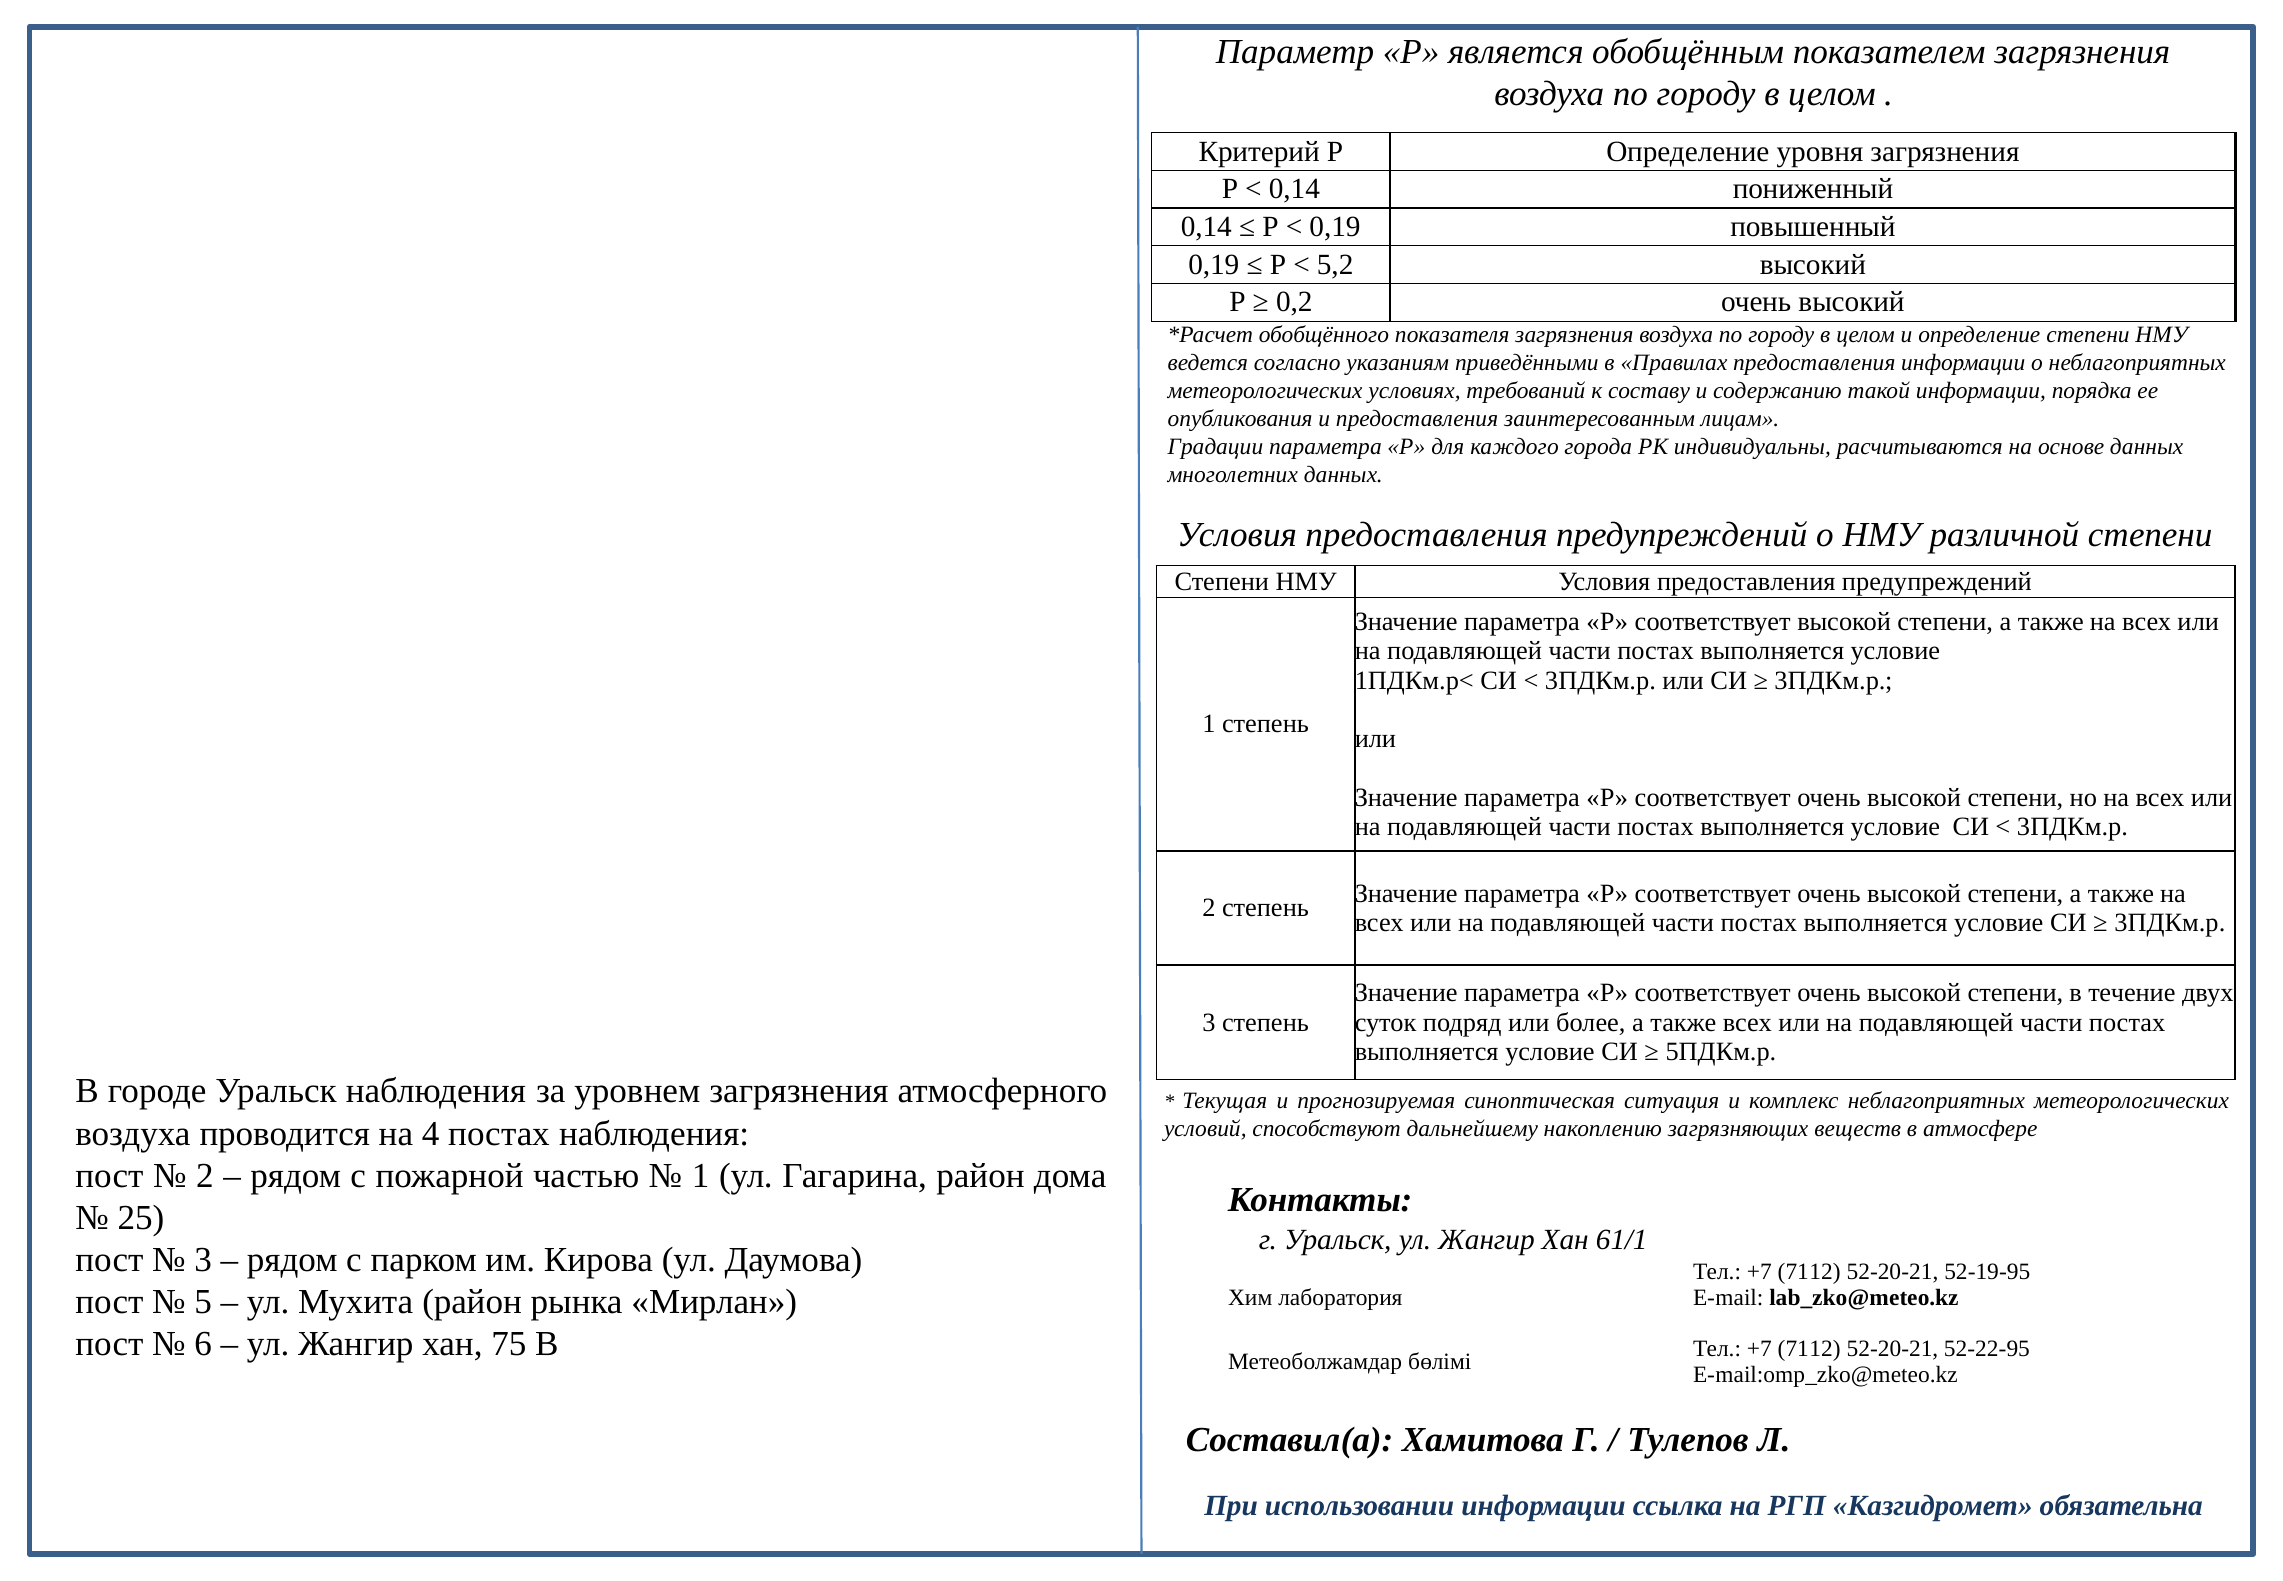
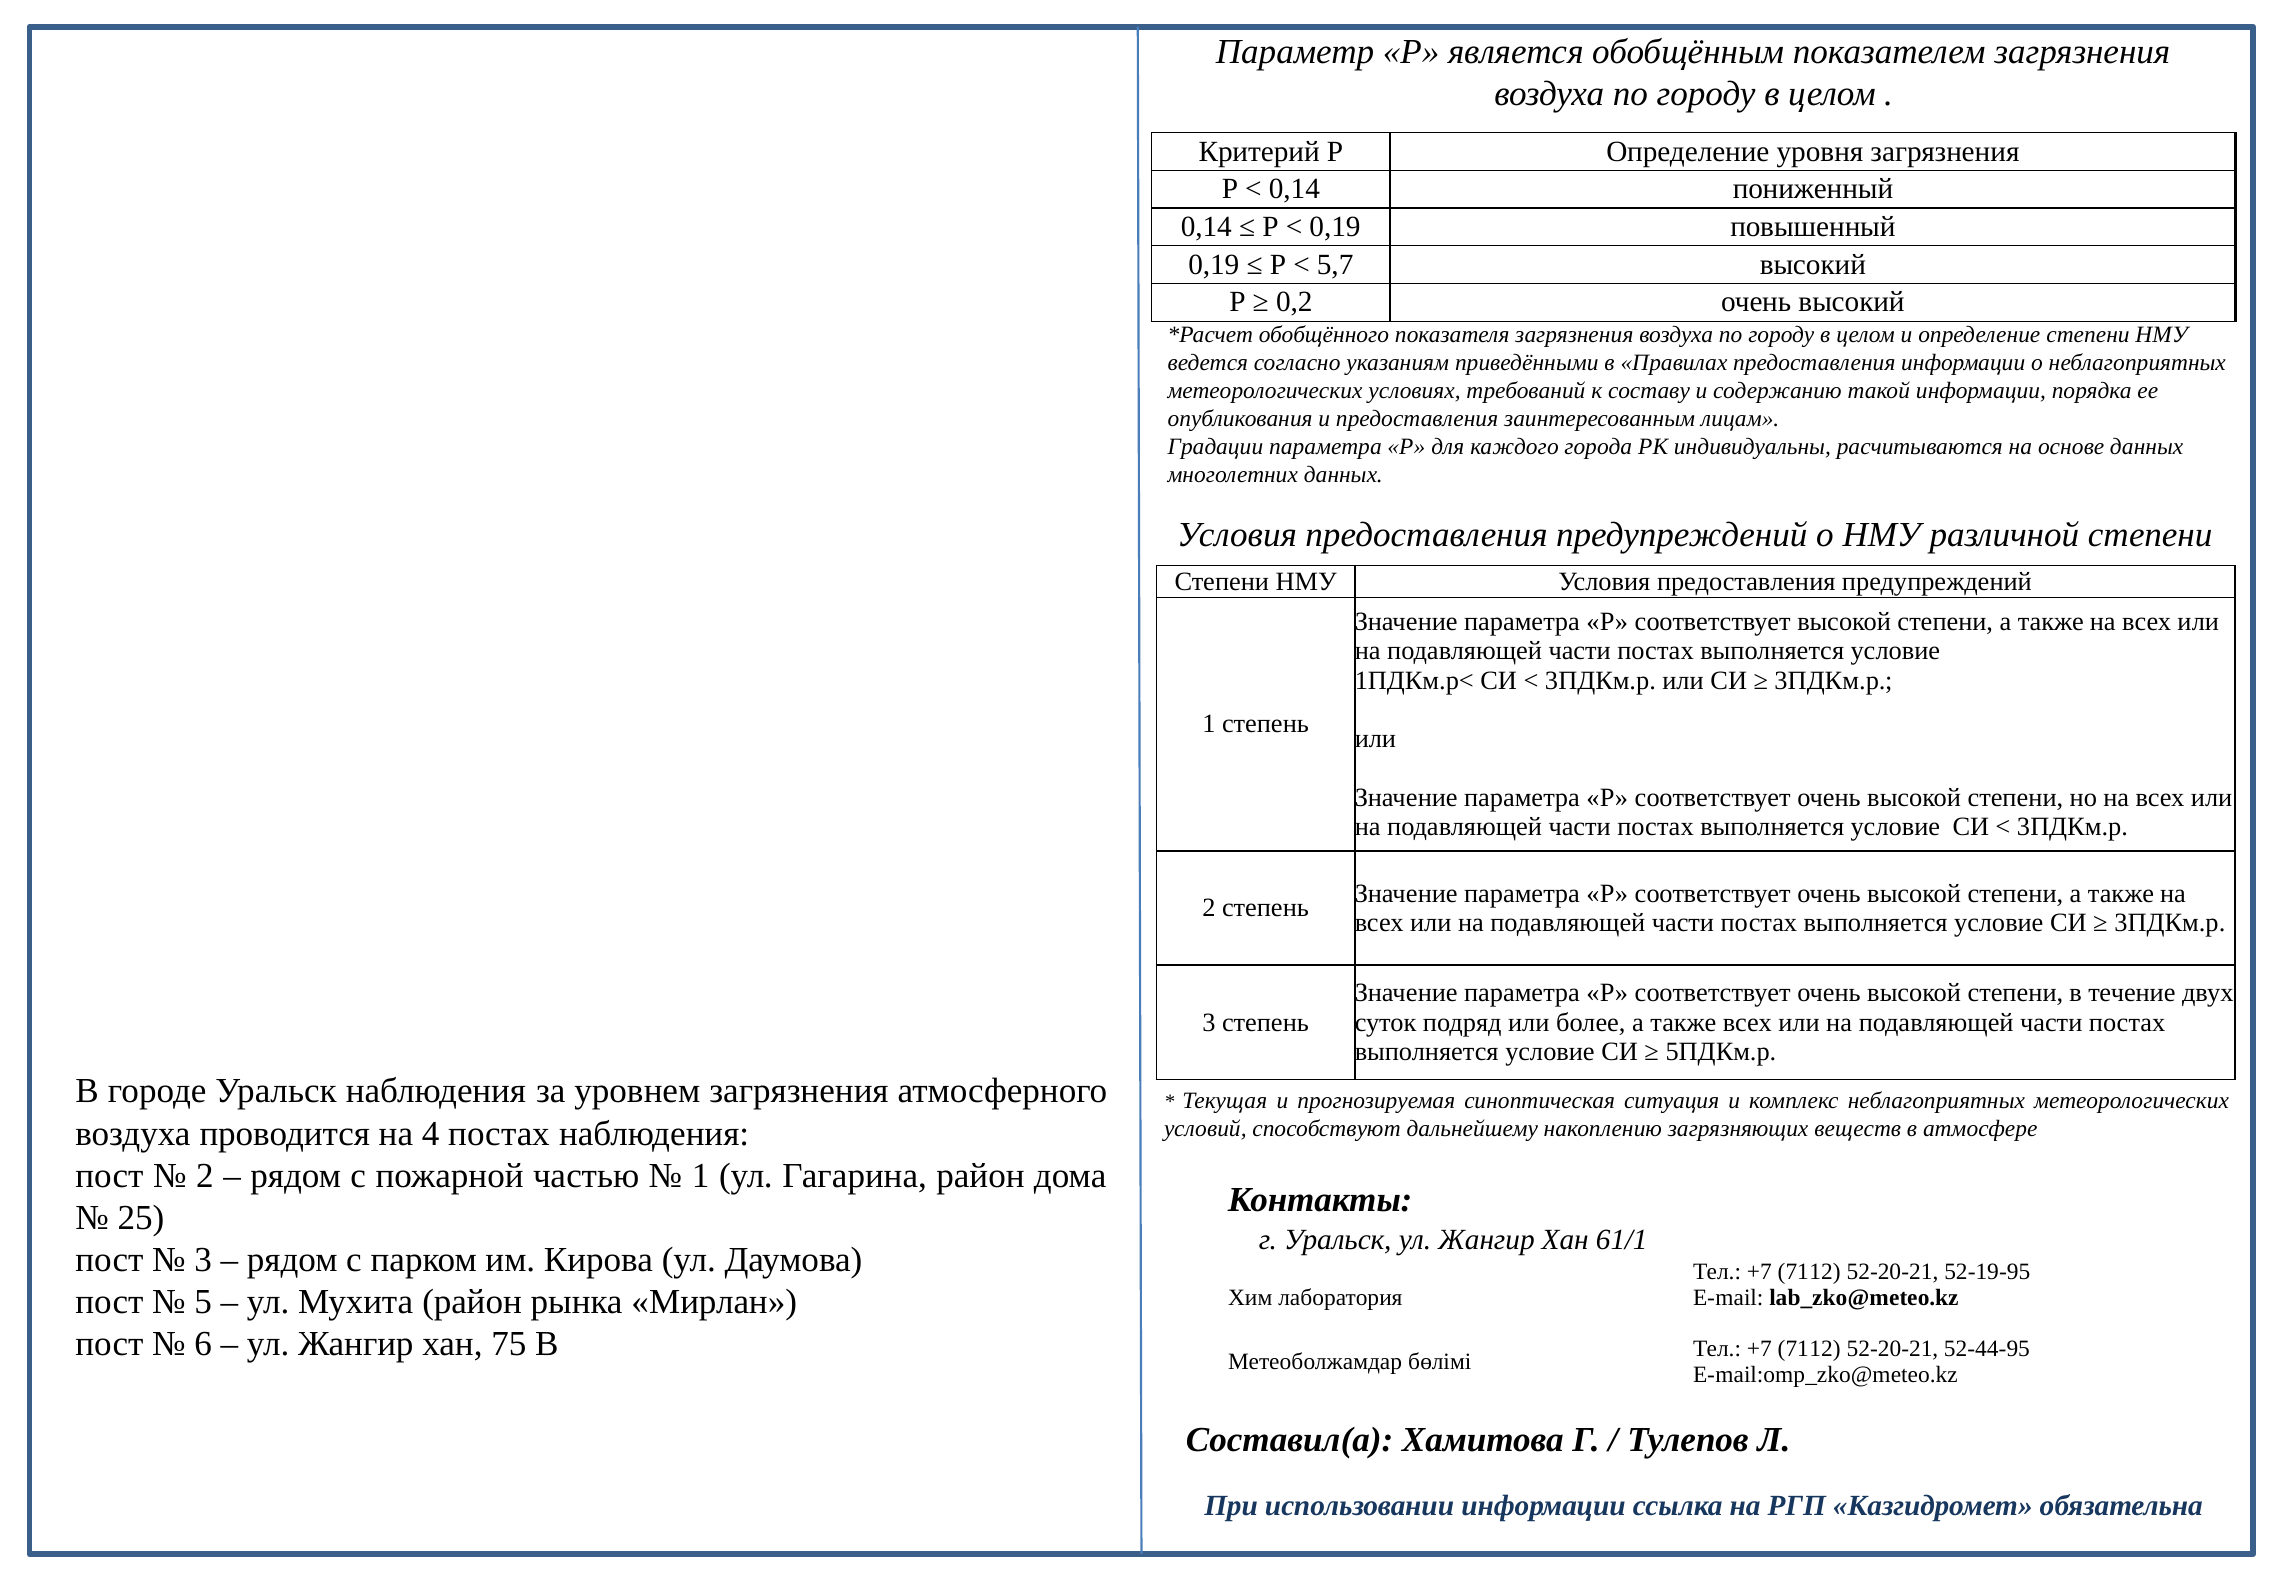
5,2: 5,2 -> 5,7 (1335, 264)
52-22-95: 52-22-95 -> 52-44-95 (1987, 1349)
